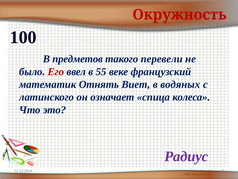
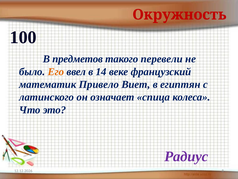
Его colour: red -> orange (56, 71)
55: 55 -> 14 (101, 71)
Отнять: Отнять -> Привело (99, 84)
водяных: водяных -> египтян (180, 84)
